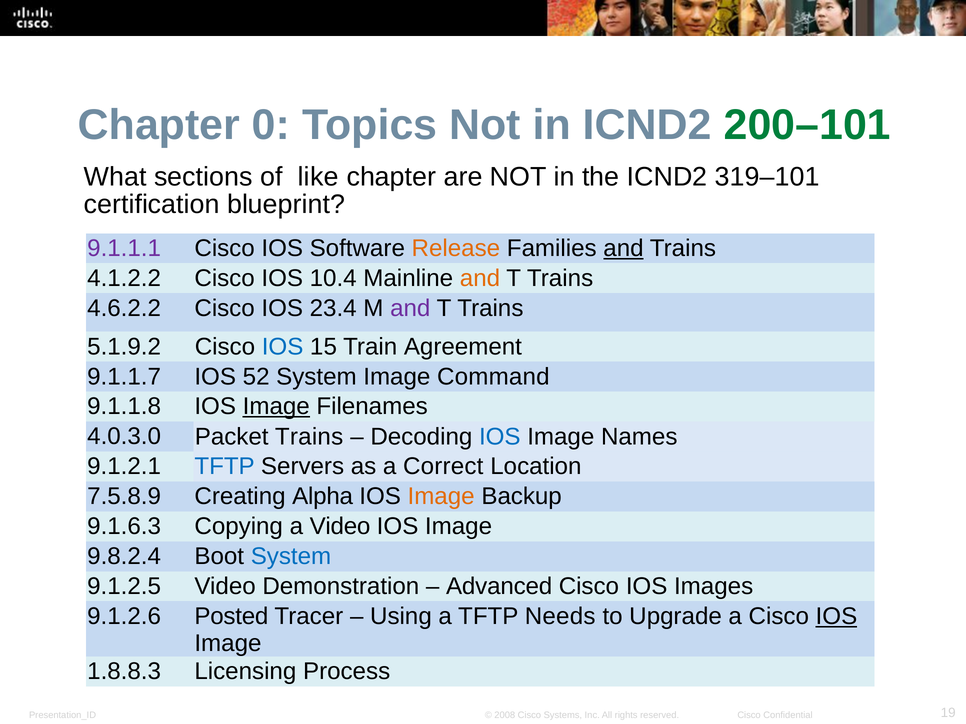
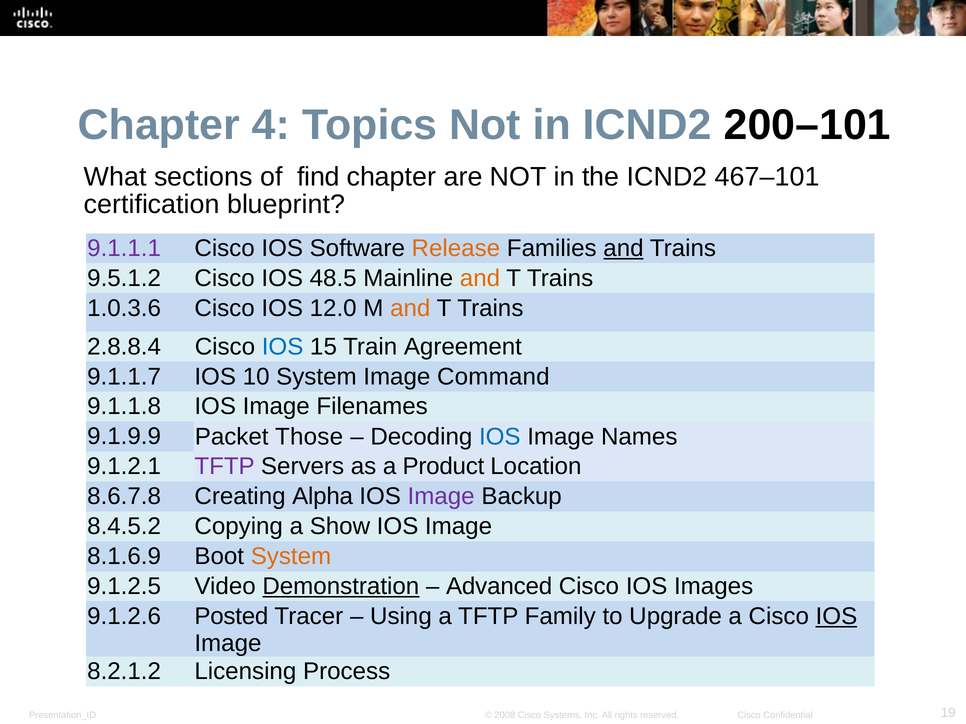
0: 0 -> 4 (271, 125)
200–101 colour: green -> black (807, 125)
like: like -> find (318, 177)
319–101: 319–101 -> 467–101 (767, 177)
4.1.2.2: 4.1.2.2 -> 9.5.1.2 (124, 278)
10.4: 10.4 -> 48.5 (333, 278)
4.6.2.2: 4.6.2.2 -> 1.0.3.6 (124, 308)
23.4: 23.4 -> 12.0 (333, 308)
and colour: purple -> orange (410, 308)
5.1.9.2: 5.1.9.2 -> 2.8.8.4 (124, 347)
52: 52 -> 10 (256, 377)
Image underline: present -> none (276, 407)
4.0.3.0: 4.0.3.0 -> 9.1.9.9 (124, 437)
Packet Trains: Trains -> Those (309, 437)
TFTP colour: blue -> purple (225, 467)
Correct: Correct -> Product (443, 467)
7.5.8.9: 7.5.8.9 -> 8.6.7.8 (124, 497)
Image colour: orange -> purple (441, 497)
9.1.6.3: 9.1.6.3 -> 8.4.5.2 (124, 527)
a Video: Video -> Show (340, 527)
9.8.2.4: 9.8.2.4 -> 8.1.6.9 (124, 557)
System colour: blue -> orange (291, 557)
Demonstration underline: none -> present (341, 587)
Needs: Needs -> Family (560, 617)
1.8.8.3: 1.8.8.3 -> 8.2.1.2 (124, 672)
